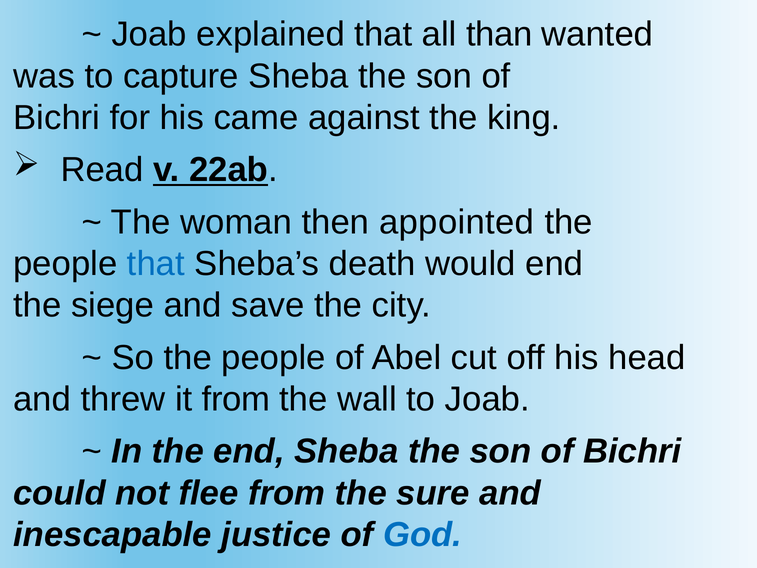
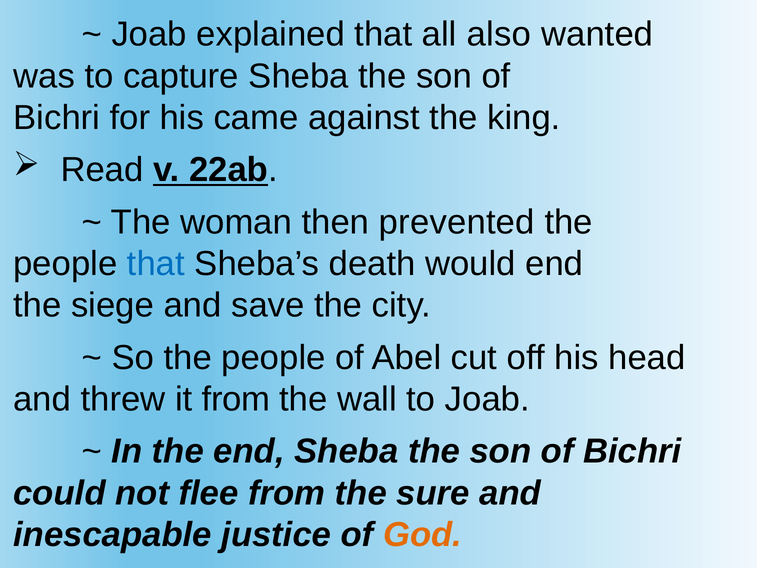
than: than -> also (499, 34)
appointed: appointed -> prevented (457, 222)
God colour: blue -> orange (423, 534)
